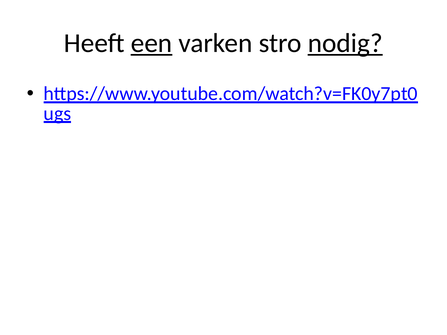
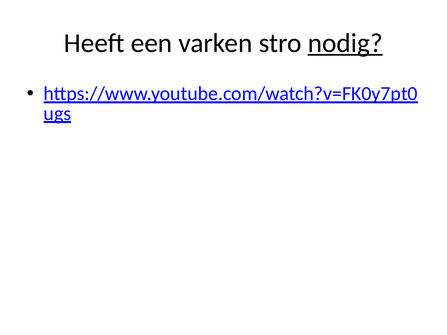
een underline: present -> none (152, 43)
